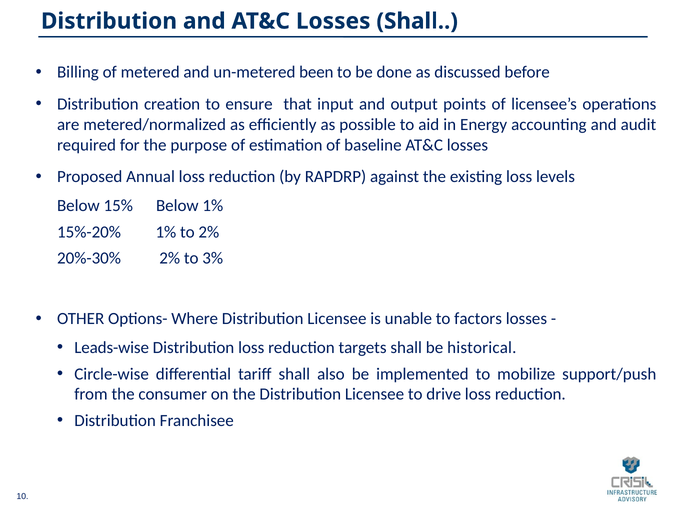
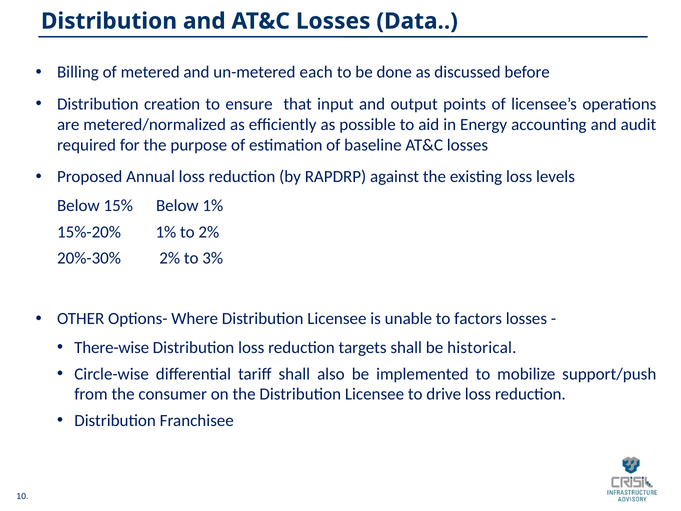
Losses Shall: Shall -> Data (417, 21)
been: been -> each (316, 72)
Leads-wise: Leads-wise -> There-wise (112, 348)
